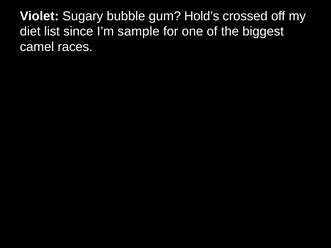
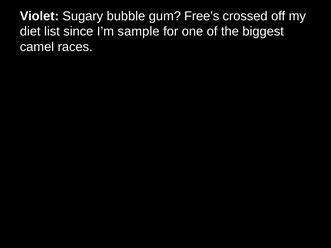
Hold’s: Hold’s -> Free’s (202, 16)
